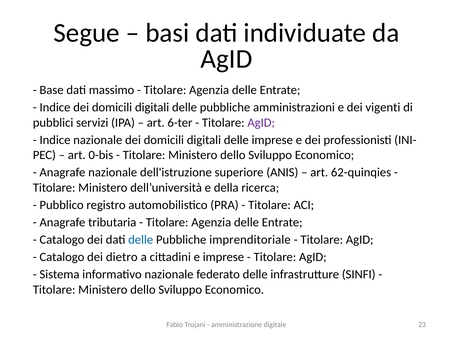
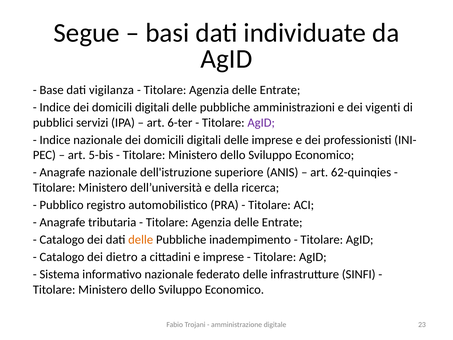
massimo: massimo -> vigilanza (111, 90)
0-bis: 0-bis -> 5-bis (101, 155)
delle colour: blue -> orange (141, 240)
imprenditoriale: imprenditoriale -> inadempimento (250, 240)
